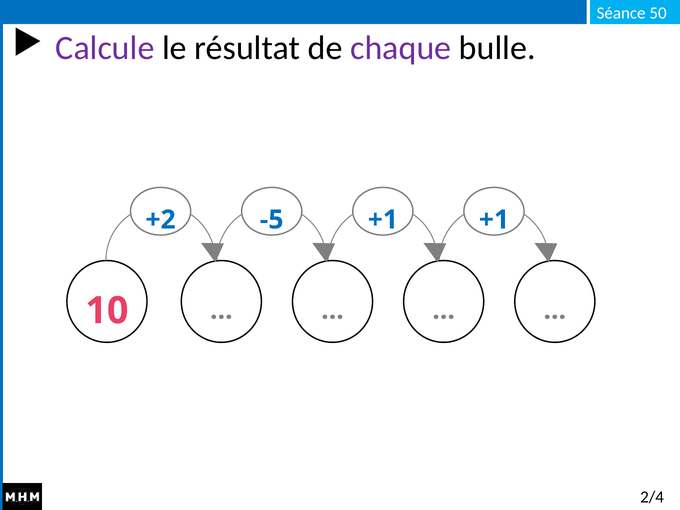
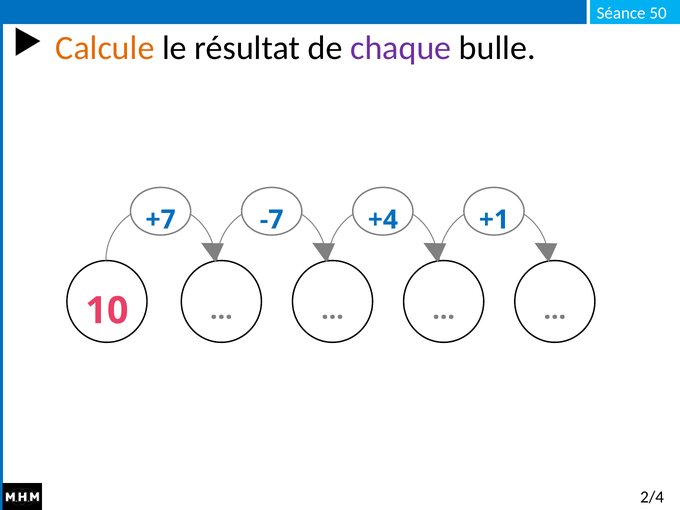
Calcule colour: purple -> orange (105, 48)
+2: +2 -> +7 (161, 220)
-5: -5 -> -7 (272, 220)
+1: +1 -> +4 (383, 220)
